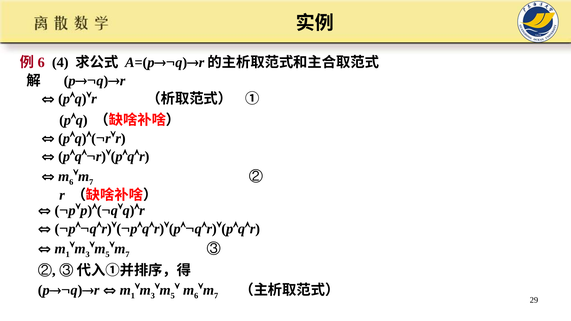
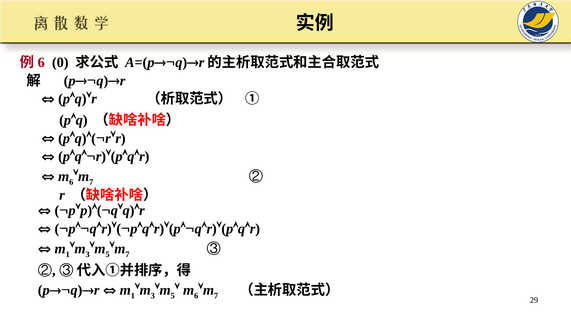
4: 4 -> 0 (60, 62)
